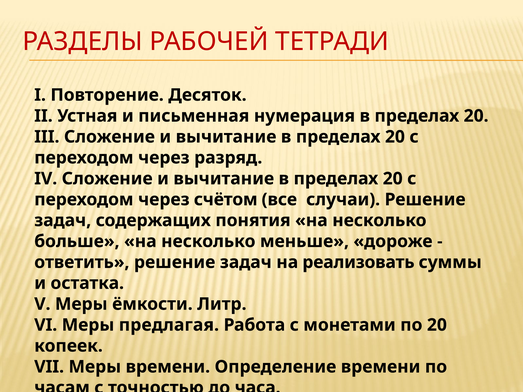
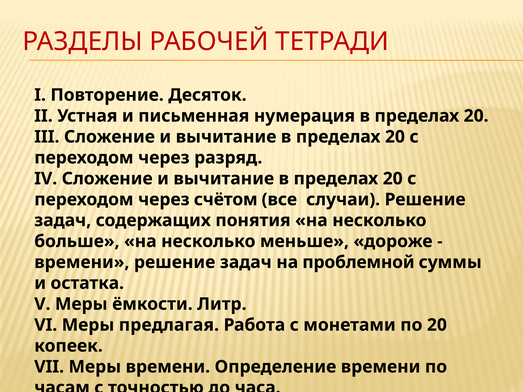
ответить: ответить -> времени (82, 262)
реализовать: реализовать -> проблемной (358, 262)
